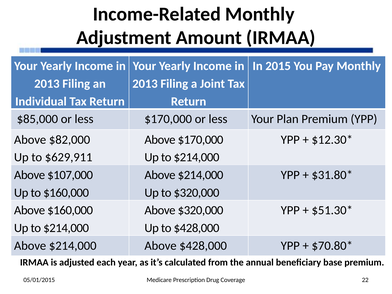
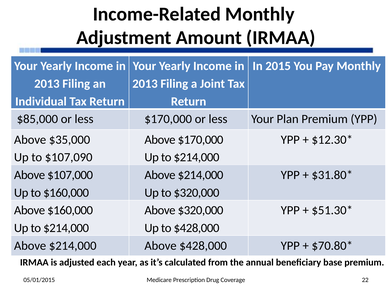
$82,000: $82,000 -> $35,000 (70, 140)
$629,911: $629,911 -> $107,090 (69, 157)
